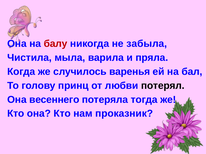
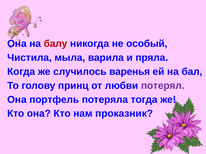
забыла: забыла -> особый (147, 44)
потерял colour: black -> purple (163, 86)
весеннего: весеннего -> портфель (54, 100)
